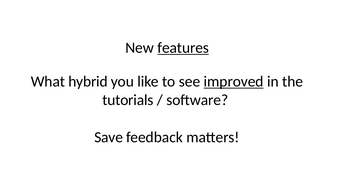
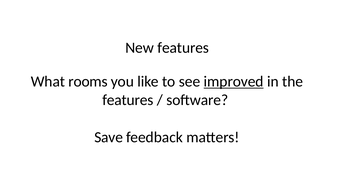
features underline: present -> none (183, 48)
hybrid: hybrid -> rooms (88, 81)
tutorials: tutorials -> features (128, 100)
